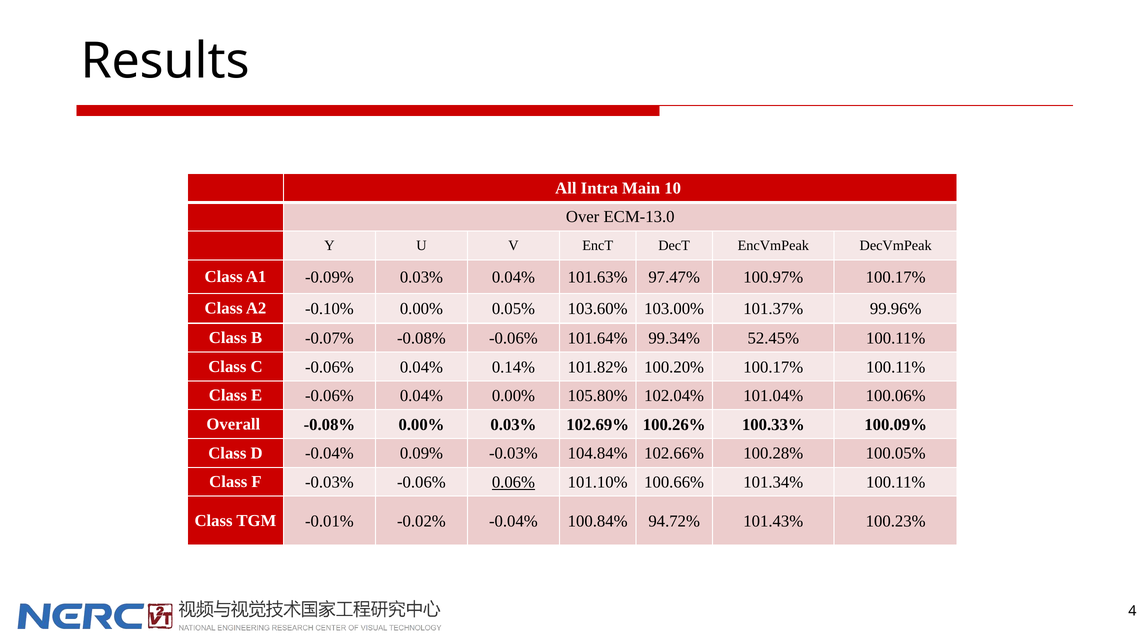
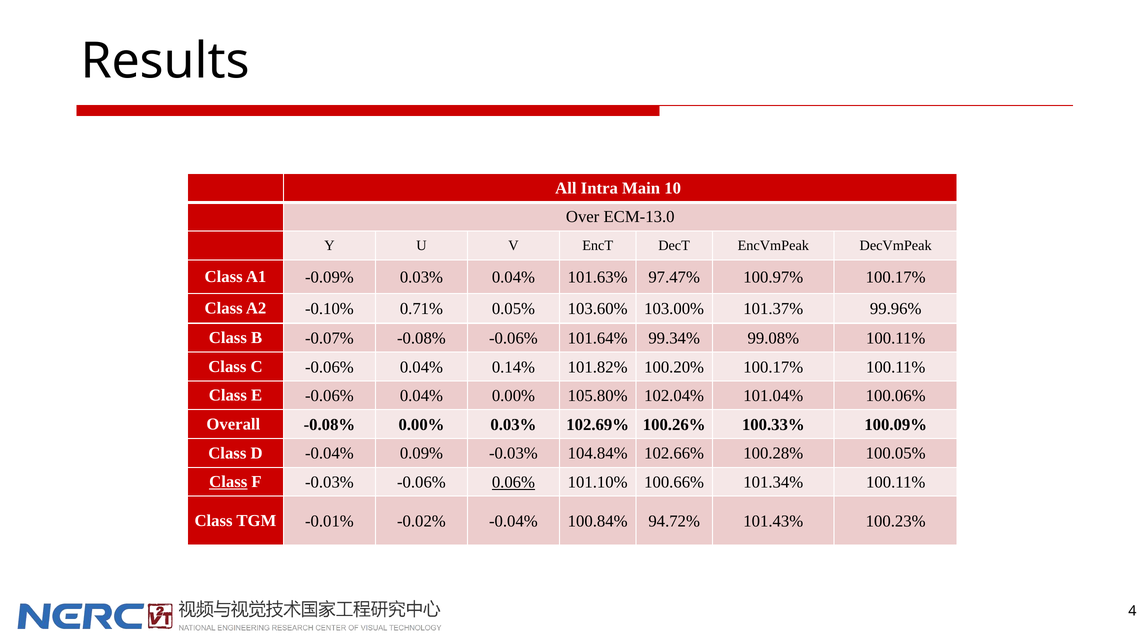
-0.10% 0.00%: 0.00% -> 0.71% (421, 309)
52.45%: 52.45% -> 99.08% (773, 338)
Class underline: none -> present (228, 482)
